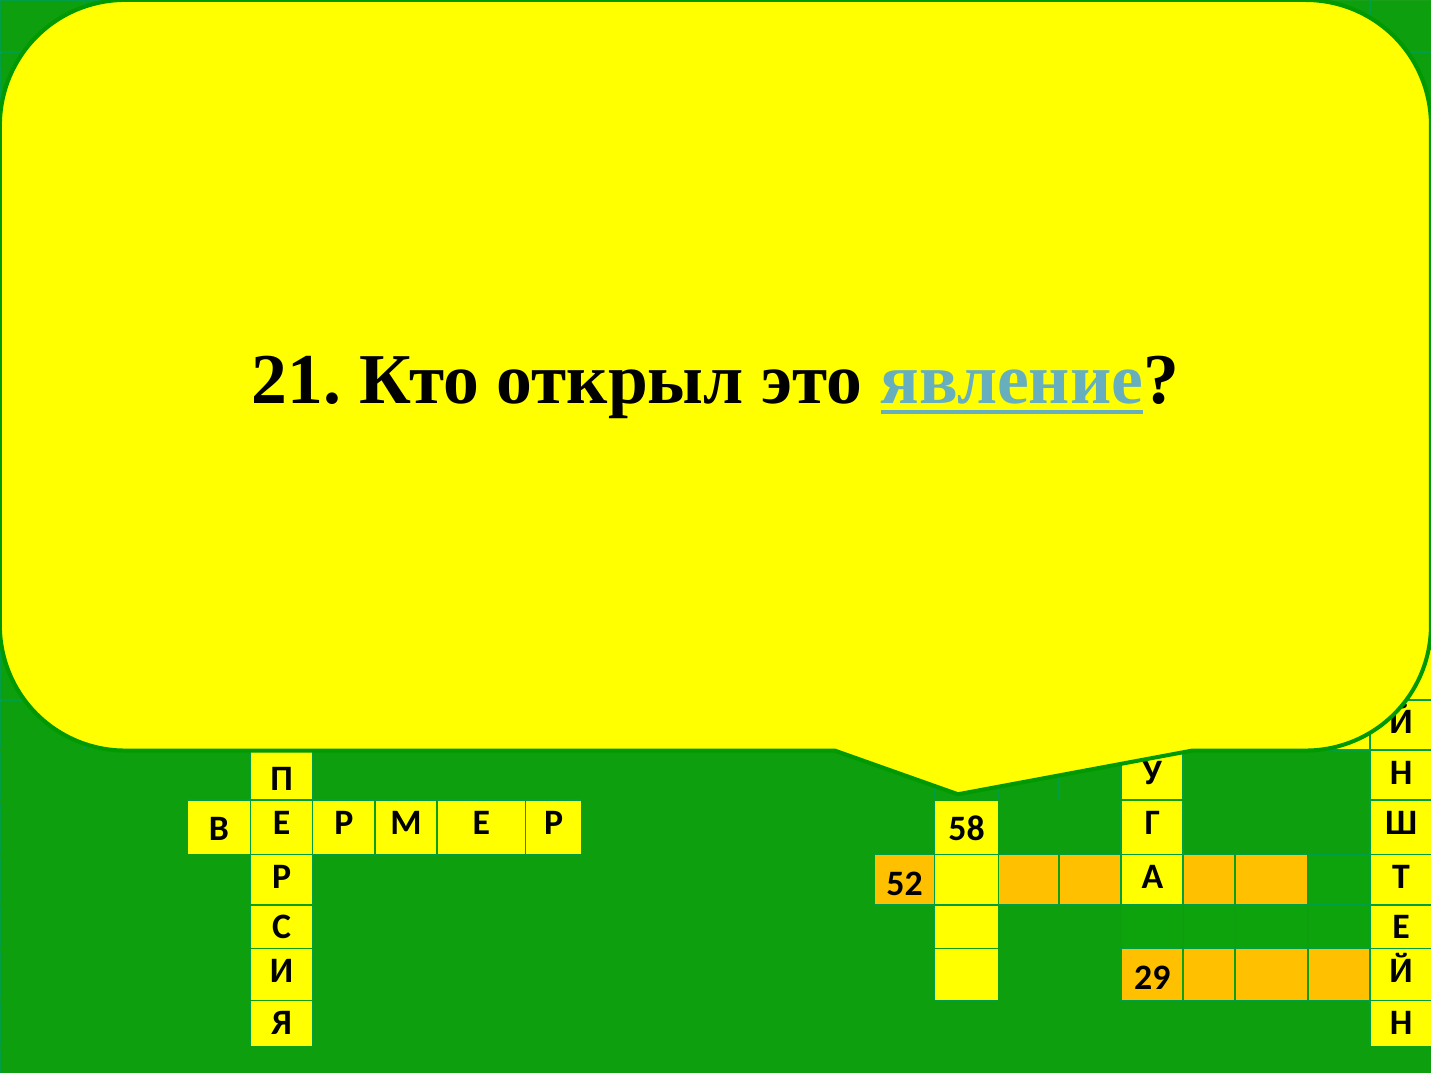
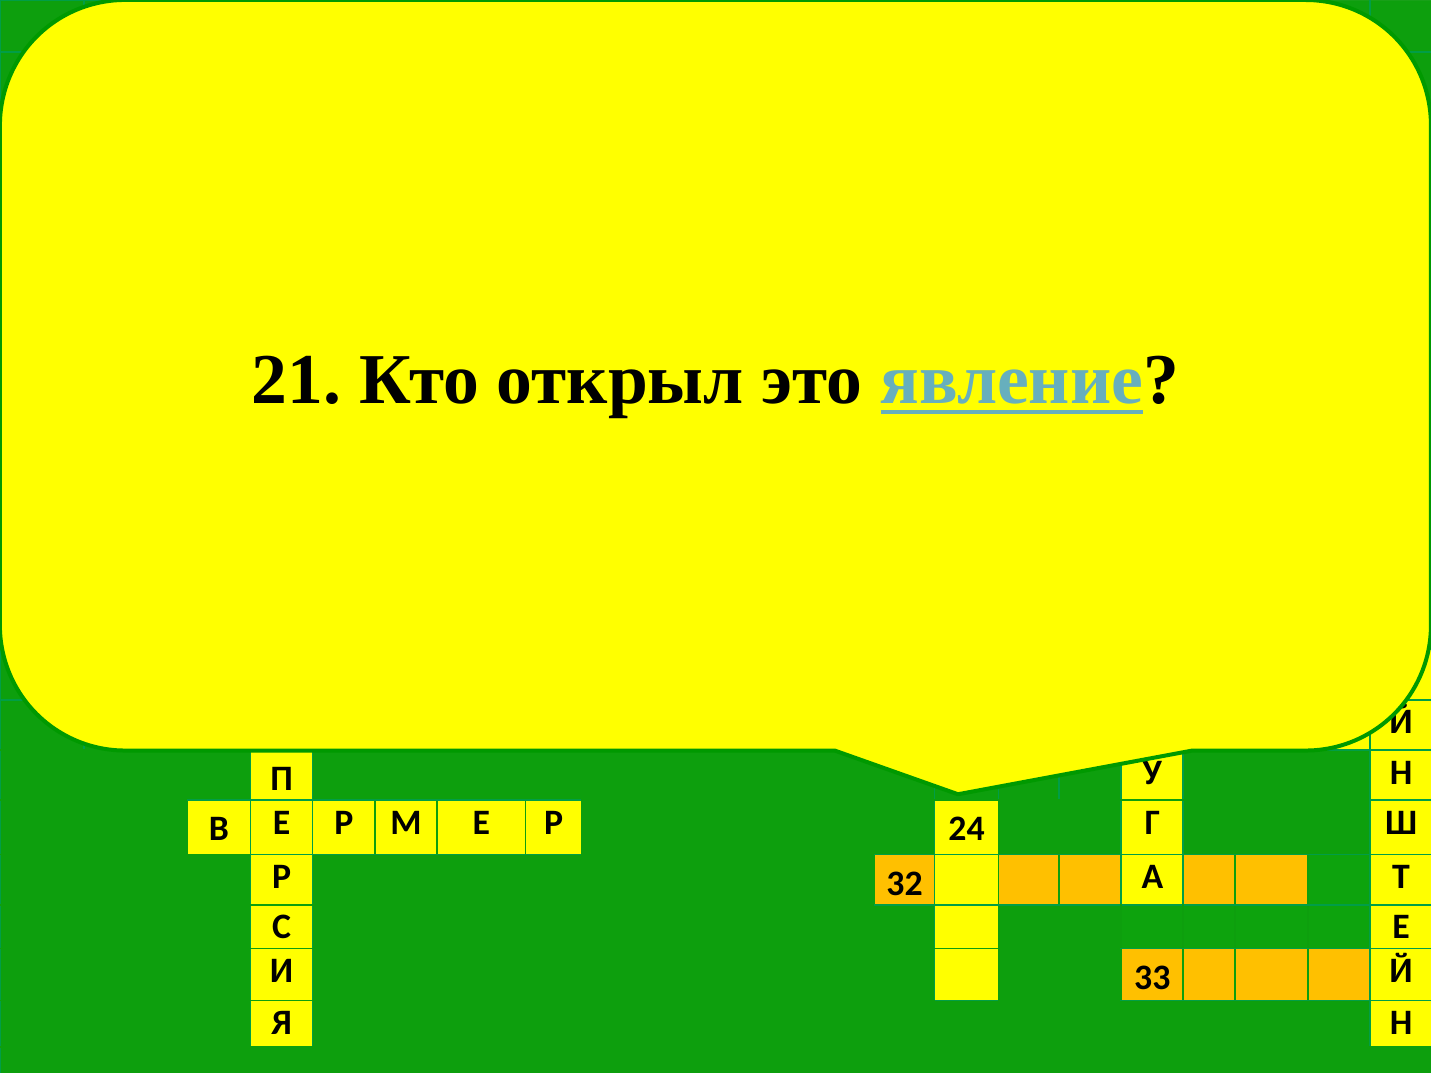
58: 58 -> 24 (967, 829)
52: 52 -> 32 (905, 884)
29: 29 -> 33 (1152, 978)
